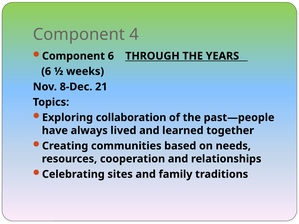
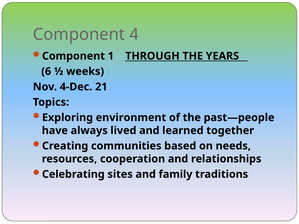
Component 6: 6 -> 1 (111, 56)
8-Dec: 8-Dec -> 4-Dec (76, 87)
collaboration: collaboration -> environment (131, 118)
